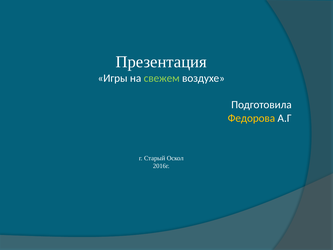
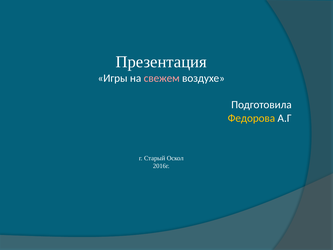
свежем colour: light green -> pink (162, 78)
